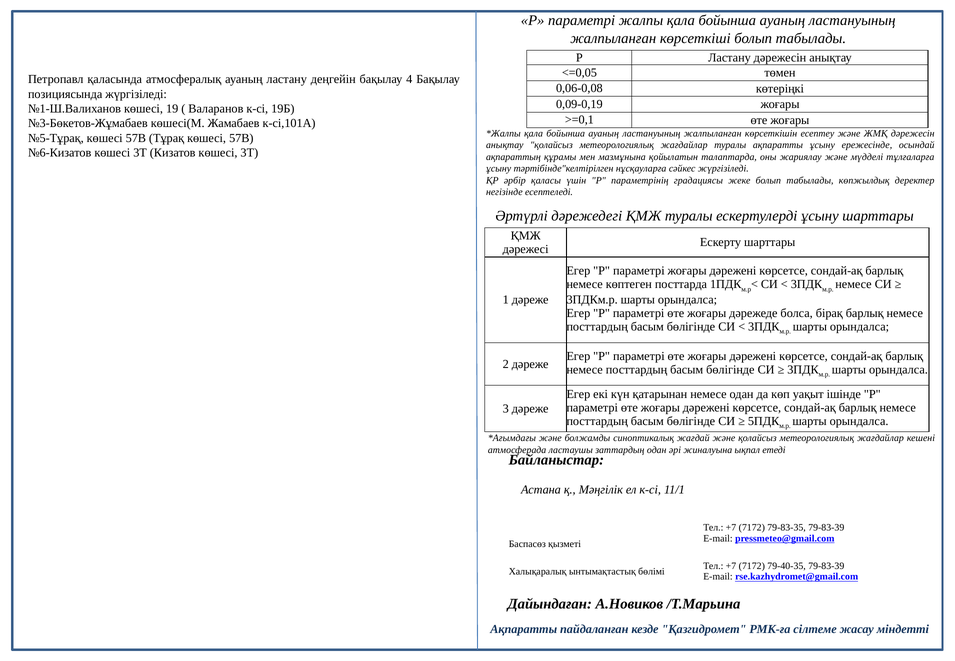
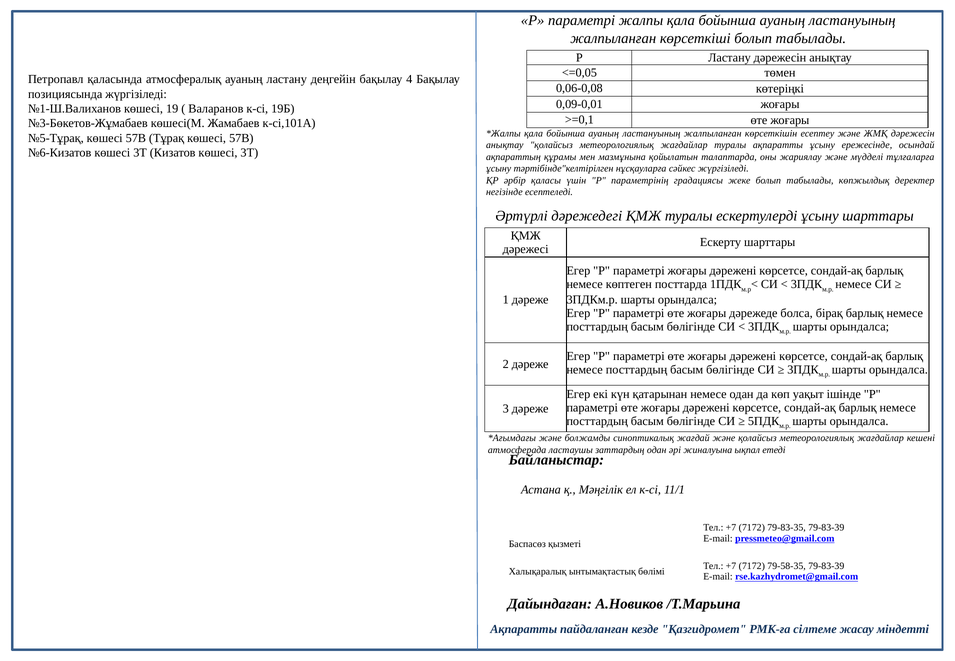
0,09-0,19: 0,09-0,19 -> 0,09-0,01 (579, 104)
79-40-35: 79-40-35 -> 79-58-35 (787, 566)
